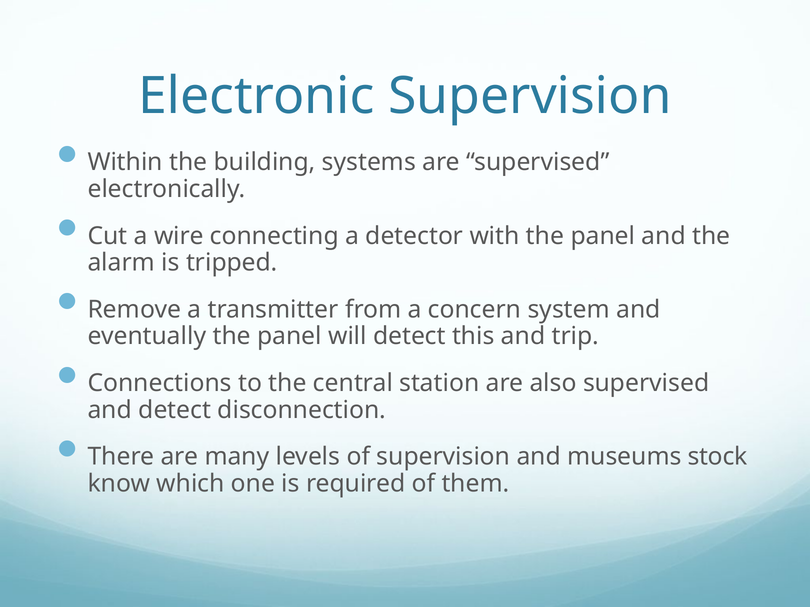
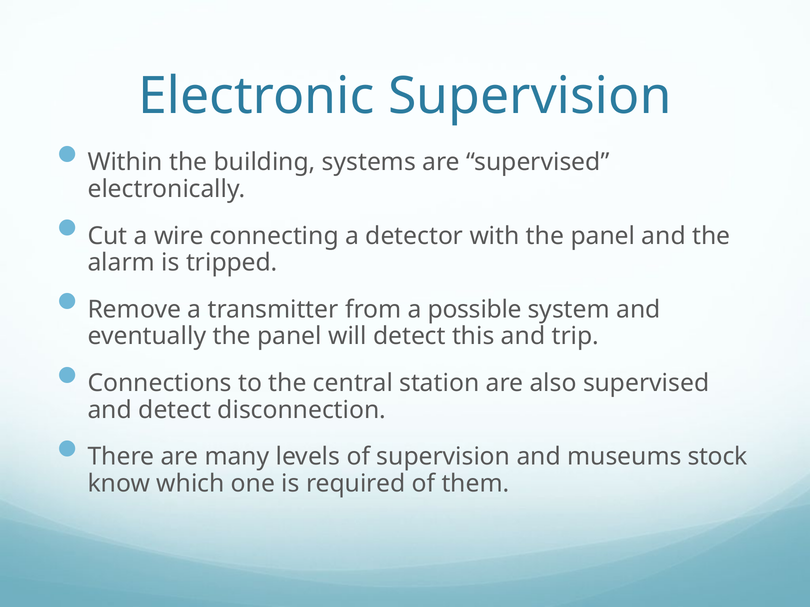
concern: concern -> possible (475, 310)
